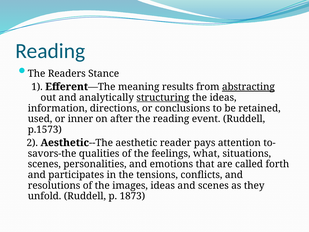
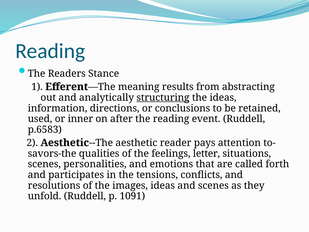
abstracting underline: present -> none (248, 87)
p.1573: p.1573 -> p.6583 (45, 129)
what: what -> letter (207, 153)
1873: 1873 -> 1091 (132, 196)
